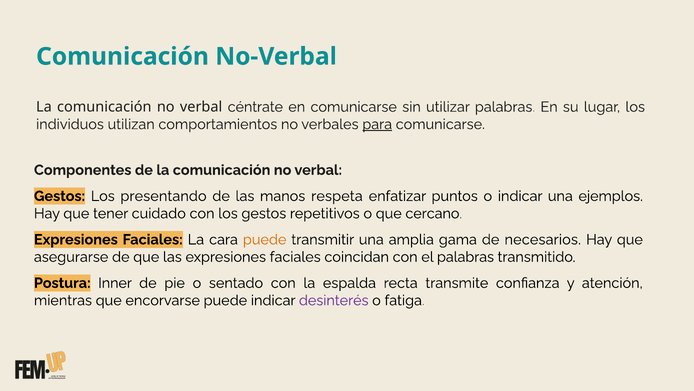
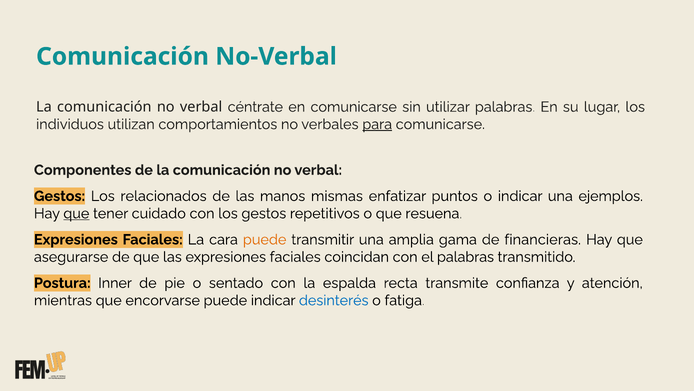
presentando: presentando -> relacionados (164, 196)
respeta: respeta -> mismas (337, 196)
que underline: none -> present (76, 213)
cercano: cercano -> resuena (434, 213)
necesarios: necesarios -> financieras (543, 239)
desinterés colour: purple -> blue (334, 300)
